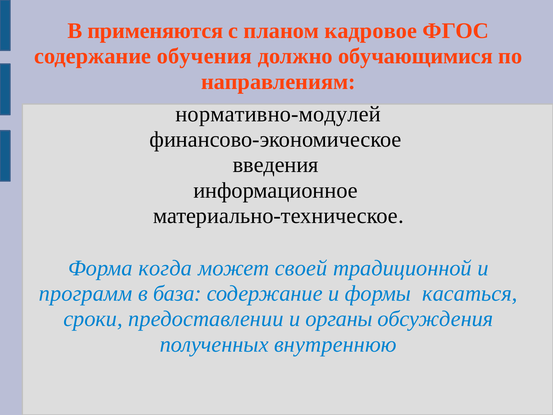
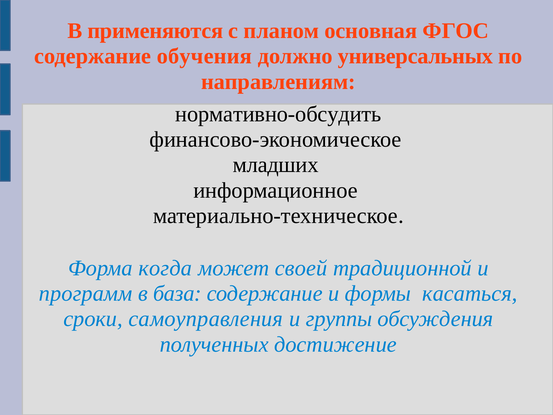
кадровое: кадровое -> основная (371, 31)
обучающимися: обучающимися -> универсальных (416, 56)
нормативно-модулей: нормативно-модулей -> нормативно-обсудить (278, 114)
введения: введения -> младших (276, 165)
предоставлении: предоставлении -> самоуправления (206, 319)
органы: органы -> группы (339, 319)
внутреннюю: внутреннюю -> достижение (335, 344)
